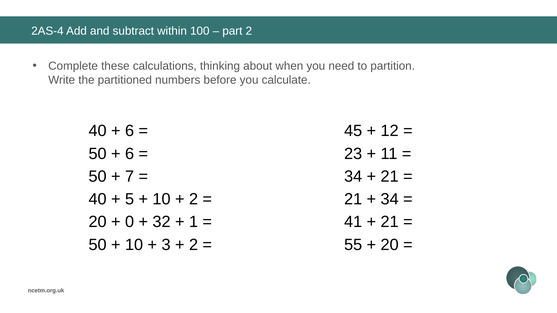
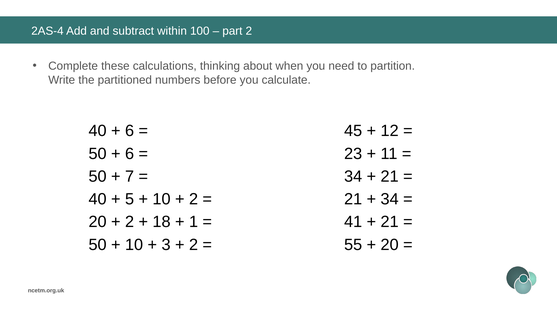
0: 0 -> 2 (130, 222)
32: 32 -> 18 (162, 222)
